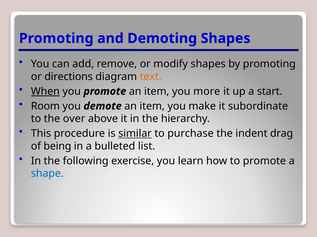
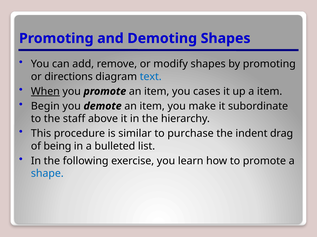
text colour: orange -> blue (151, 77)
more: more -> cases (207, 92)
a start: start -> item (270, 92)
Room: Room -> Begin (45, 106)
over: over -> staff (74, 119)
similar underline: present -> none (135, 134)
